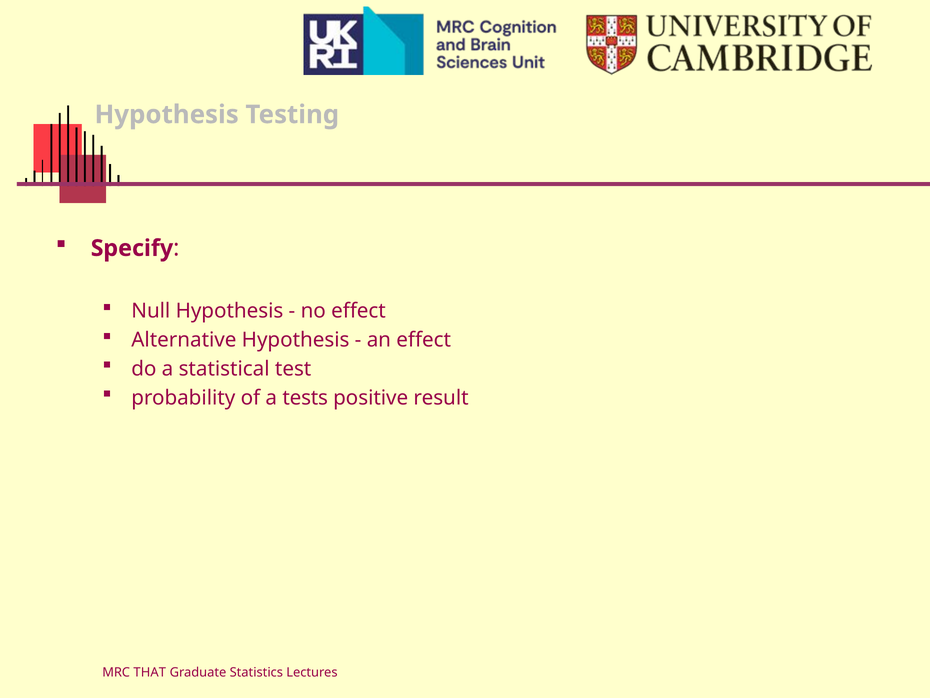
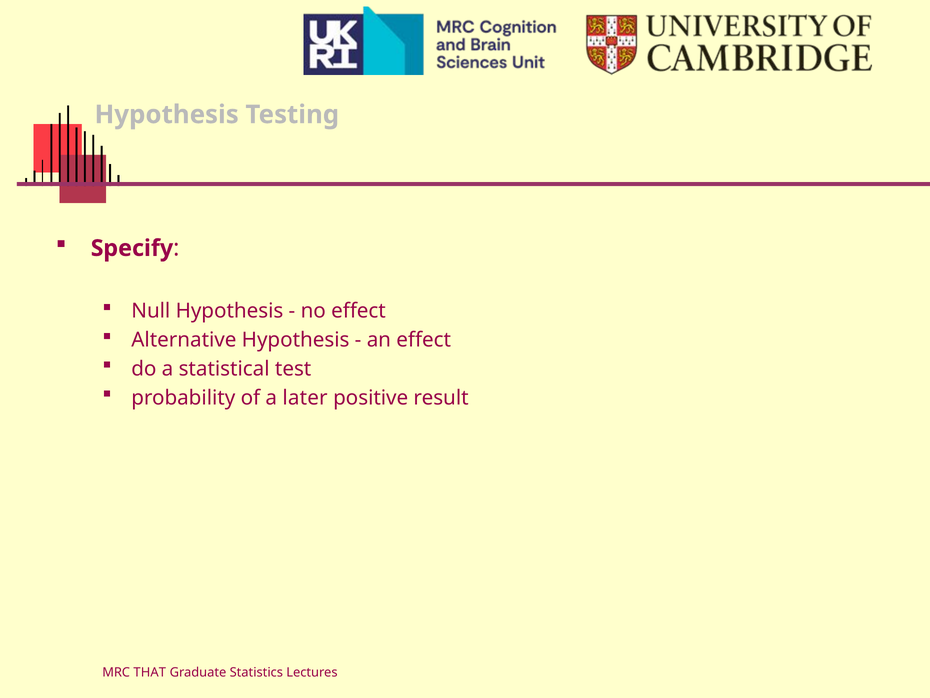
tests: tests -> later (305, 398)
